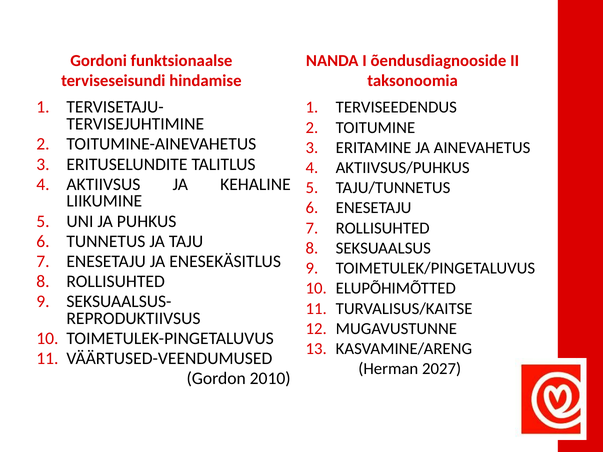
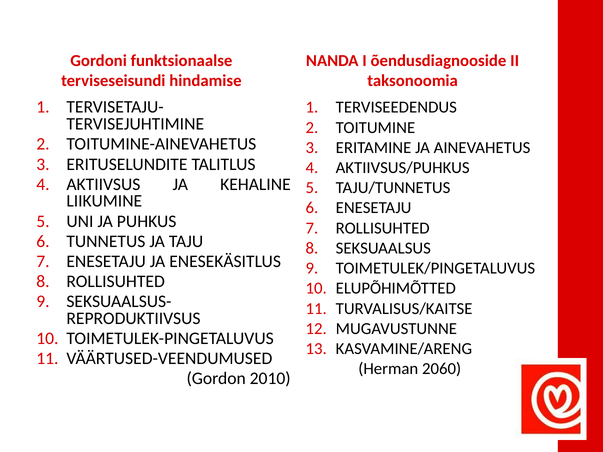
2027: 2027 -> 2060 (442, 369)
